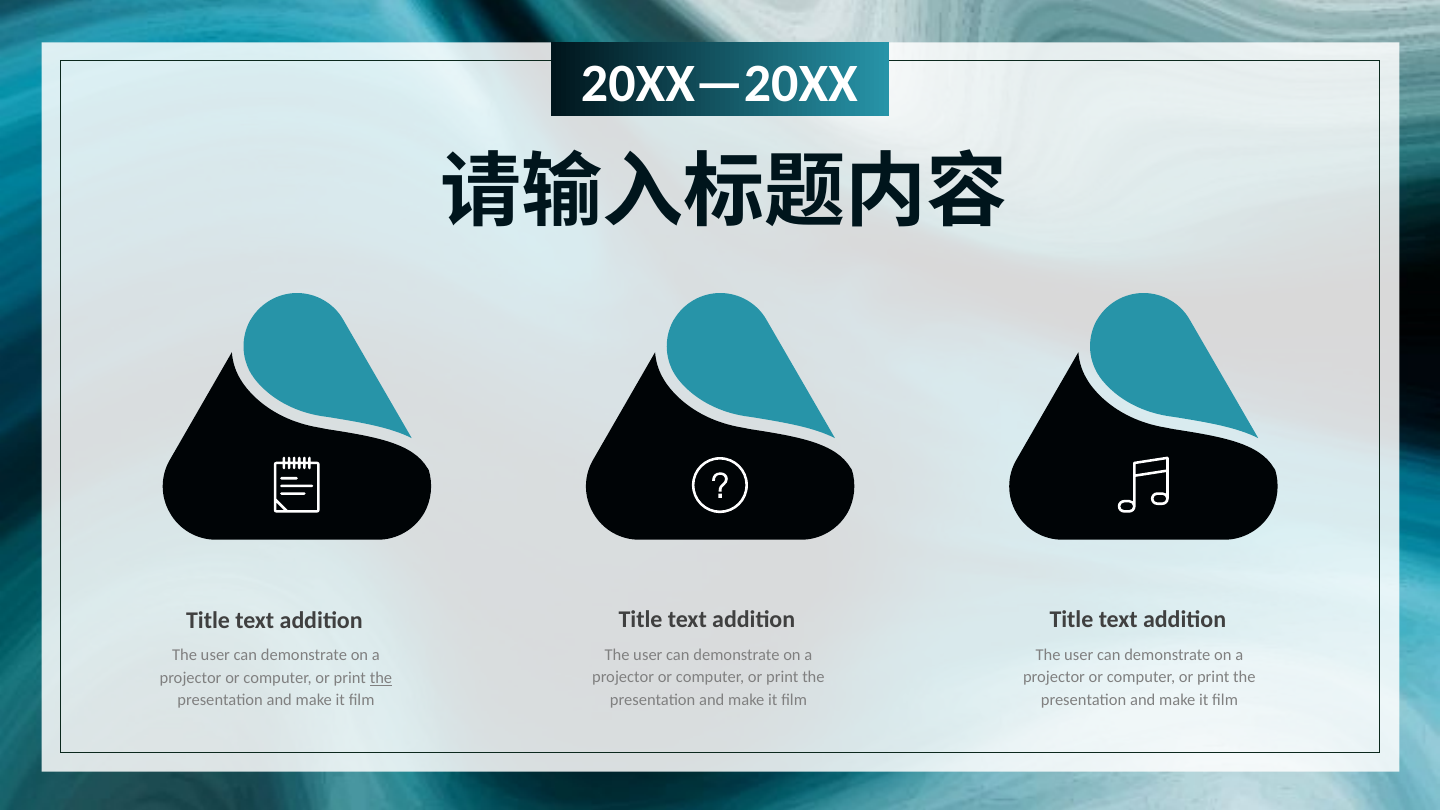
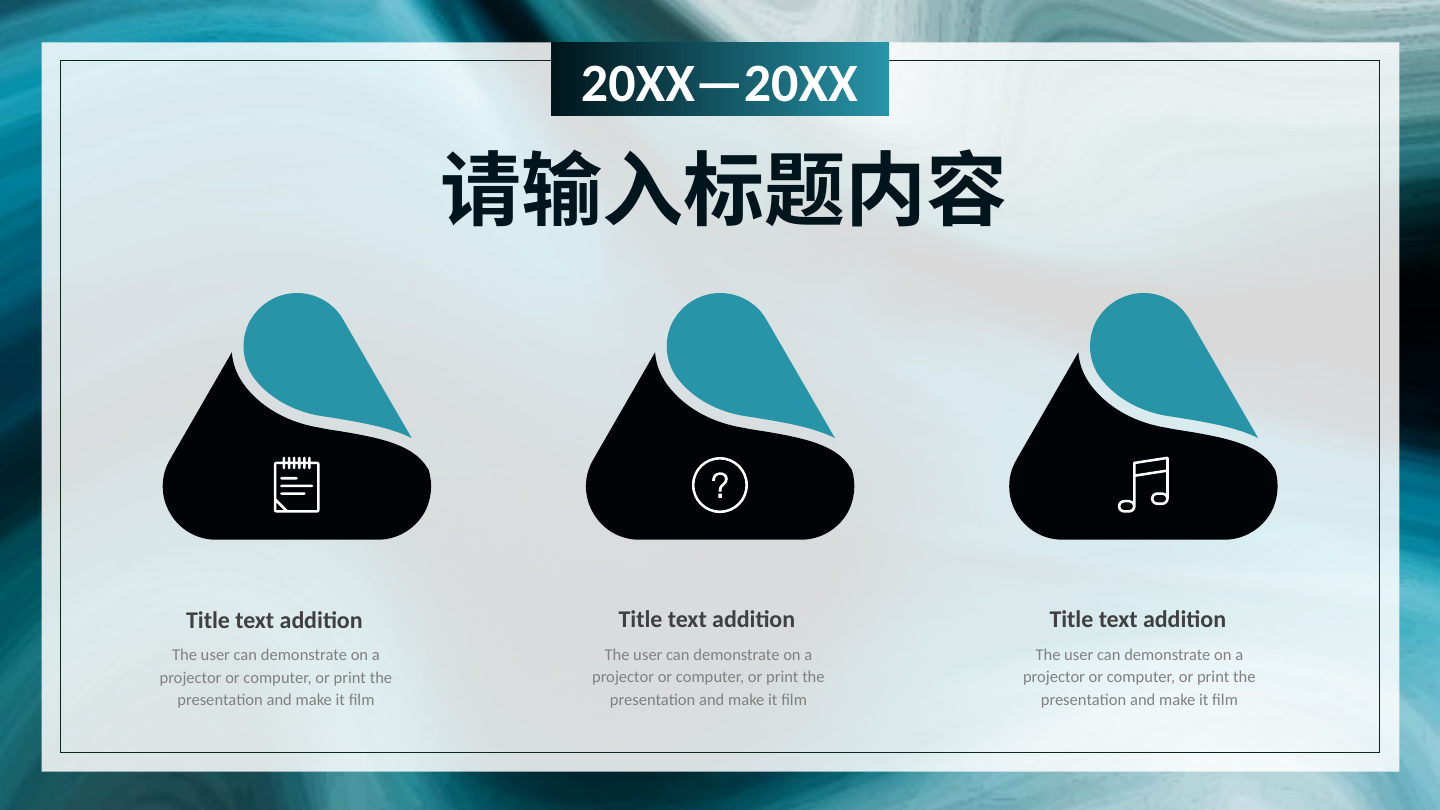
the underline: present -> none (381, 678)
